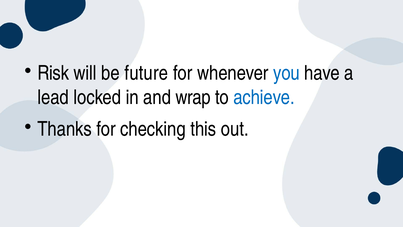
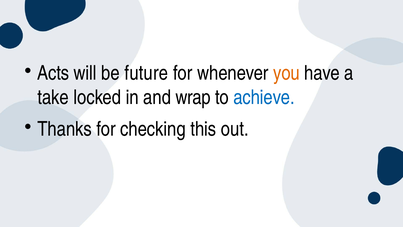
Risk: Risk -> Acts (53, 73)
you colour: blue -> orange (286, 73)
lead: lead -> take (53, 97)
